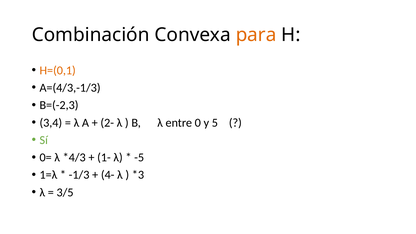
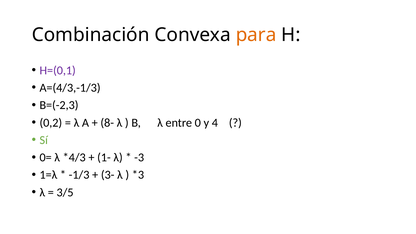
H=(0,1 colour: orange -> purple (58, 70)
3,4: 3,4 -> 0,2 (51, 123)
2-: 2- -> 8- (107, 123)
5: 5 -> 4 (215, 123)
-5: -5 -> -3 (139, 158)
4-: 4- -> 3- (108, 175)
